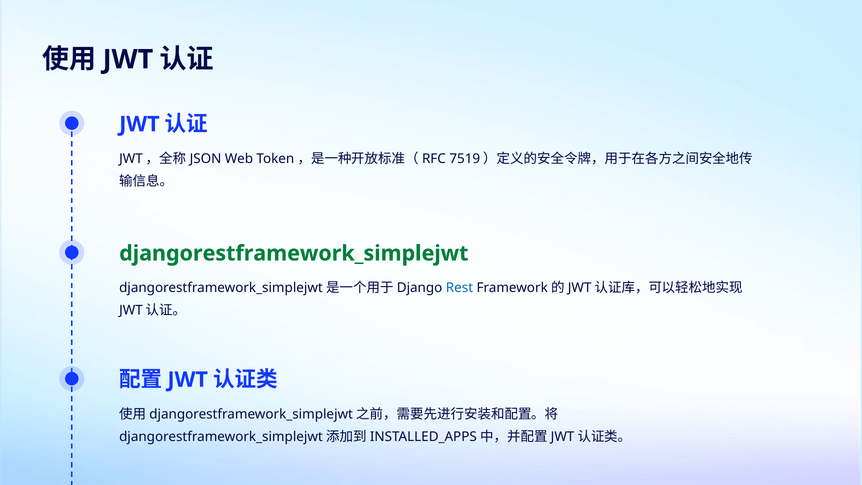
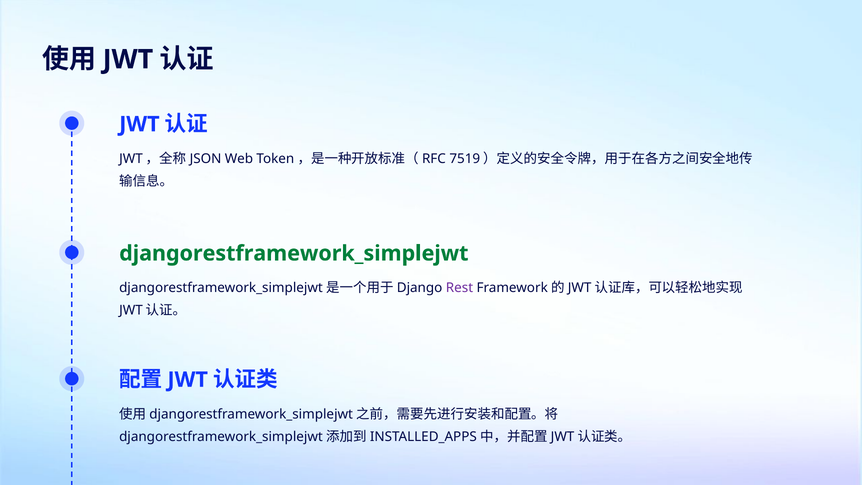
Rest colour: blue -> purple (459, 288)
